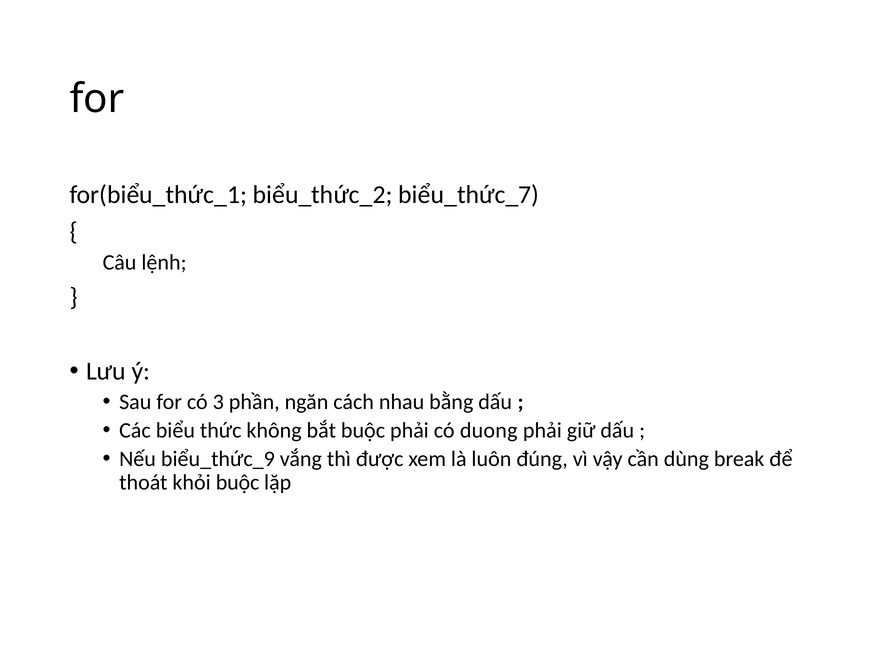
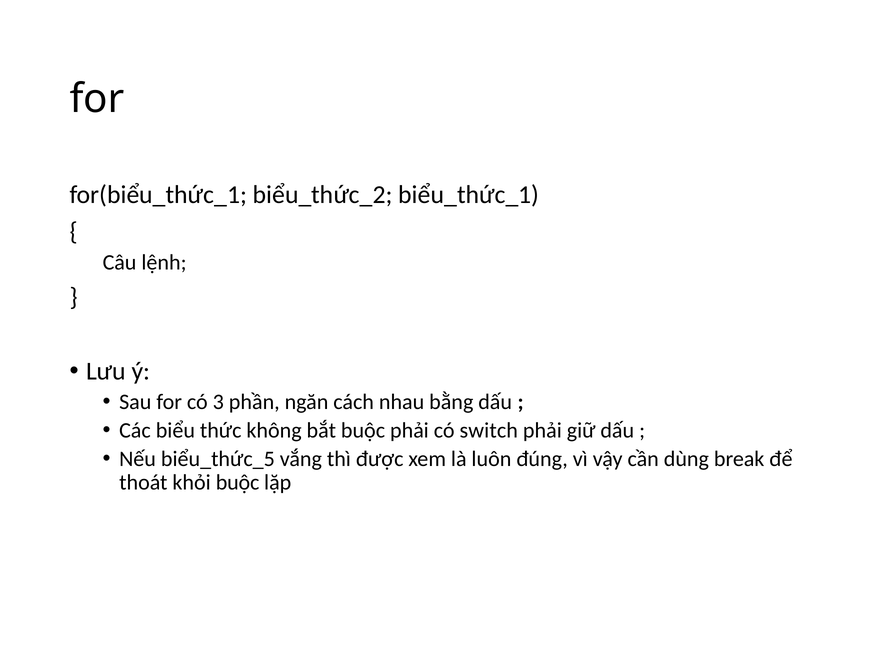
biểu_thức_7: biểu_thức_7 -> biểu_thức_1 (469, 194)
duong: duong -> switch (489, 430)
biểu_thức_9: biểu_thức_9 -> biểu_thức_5 (218, 458)
